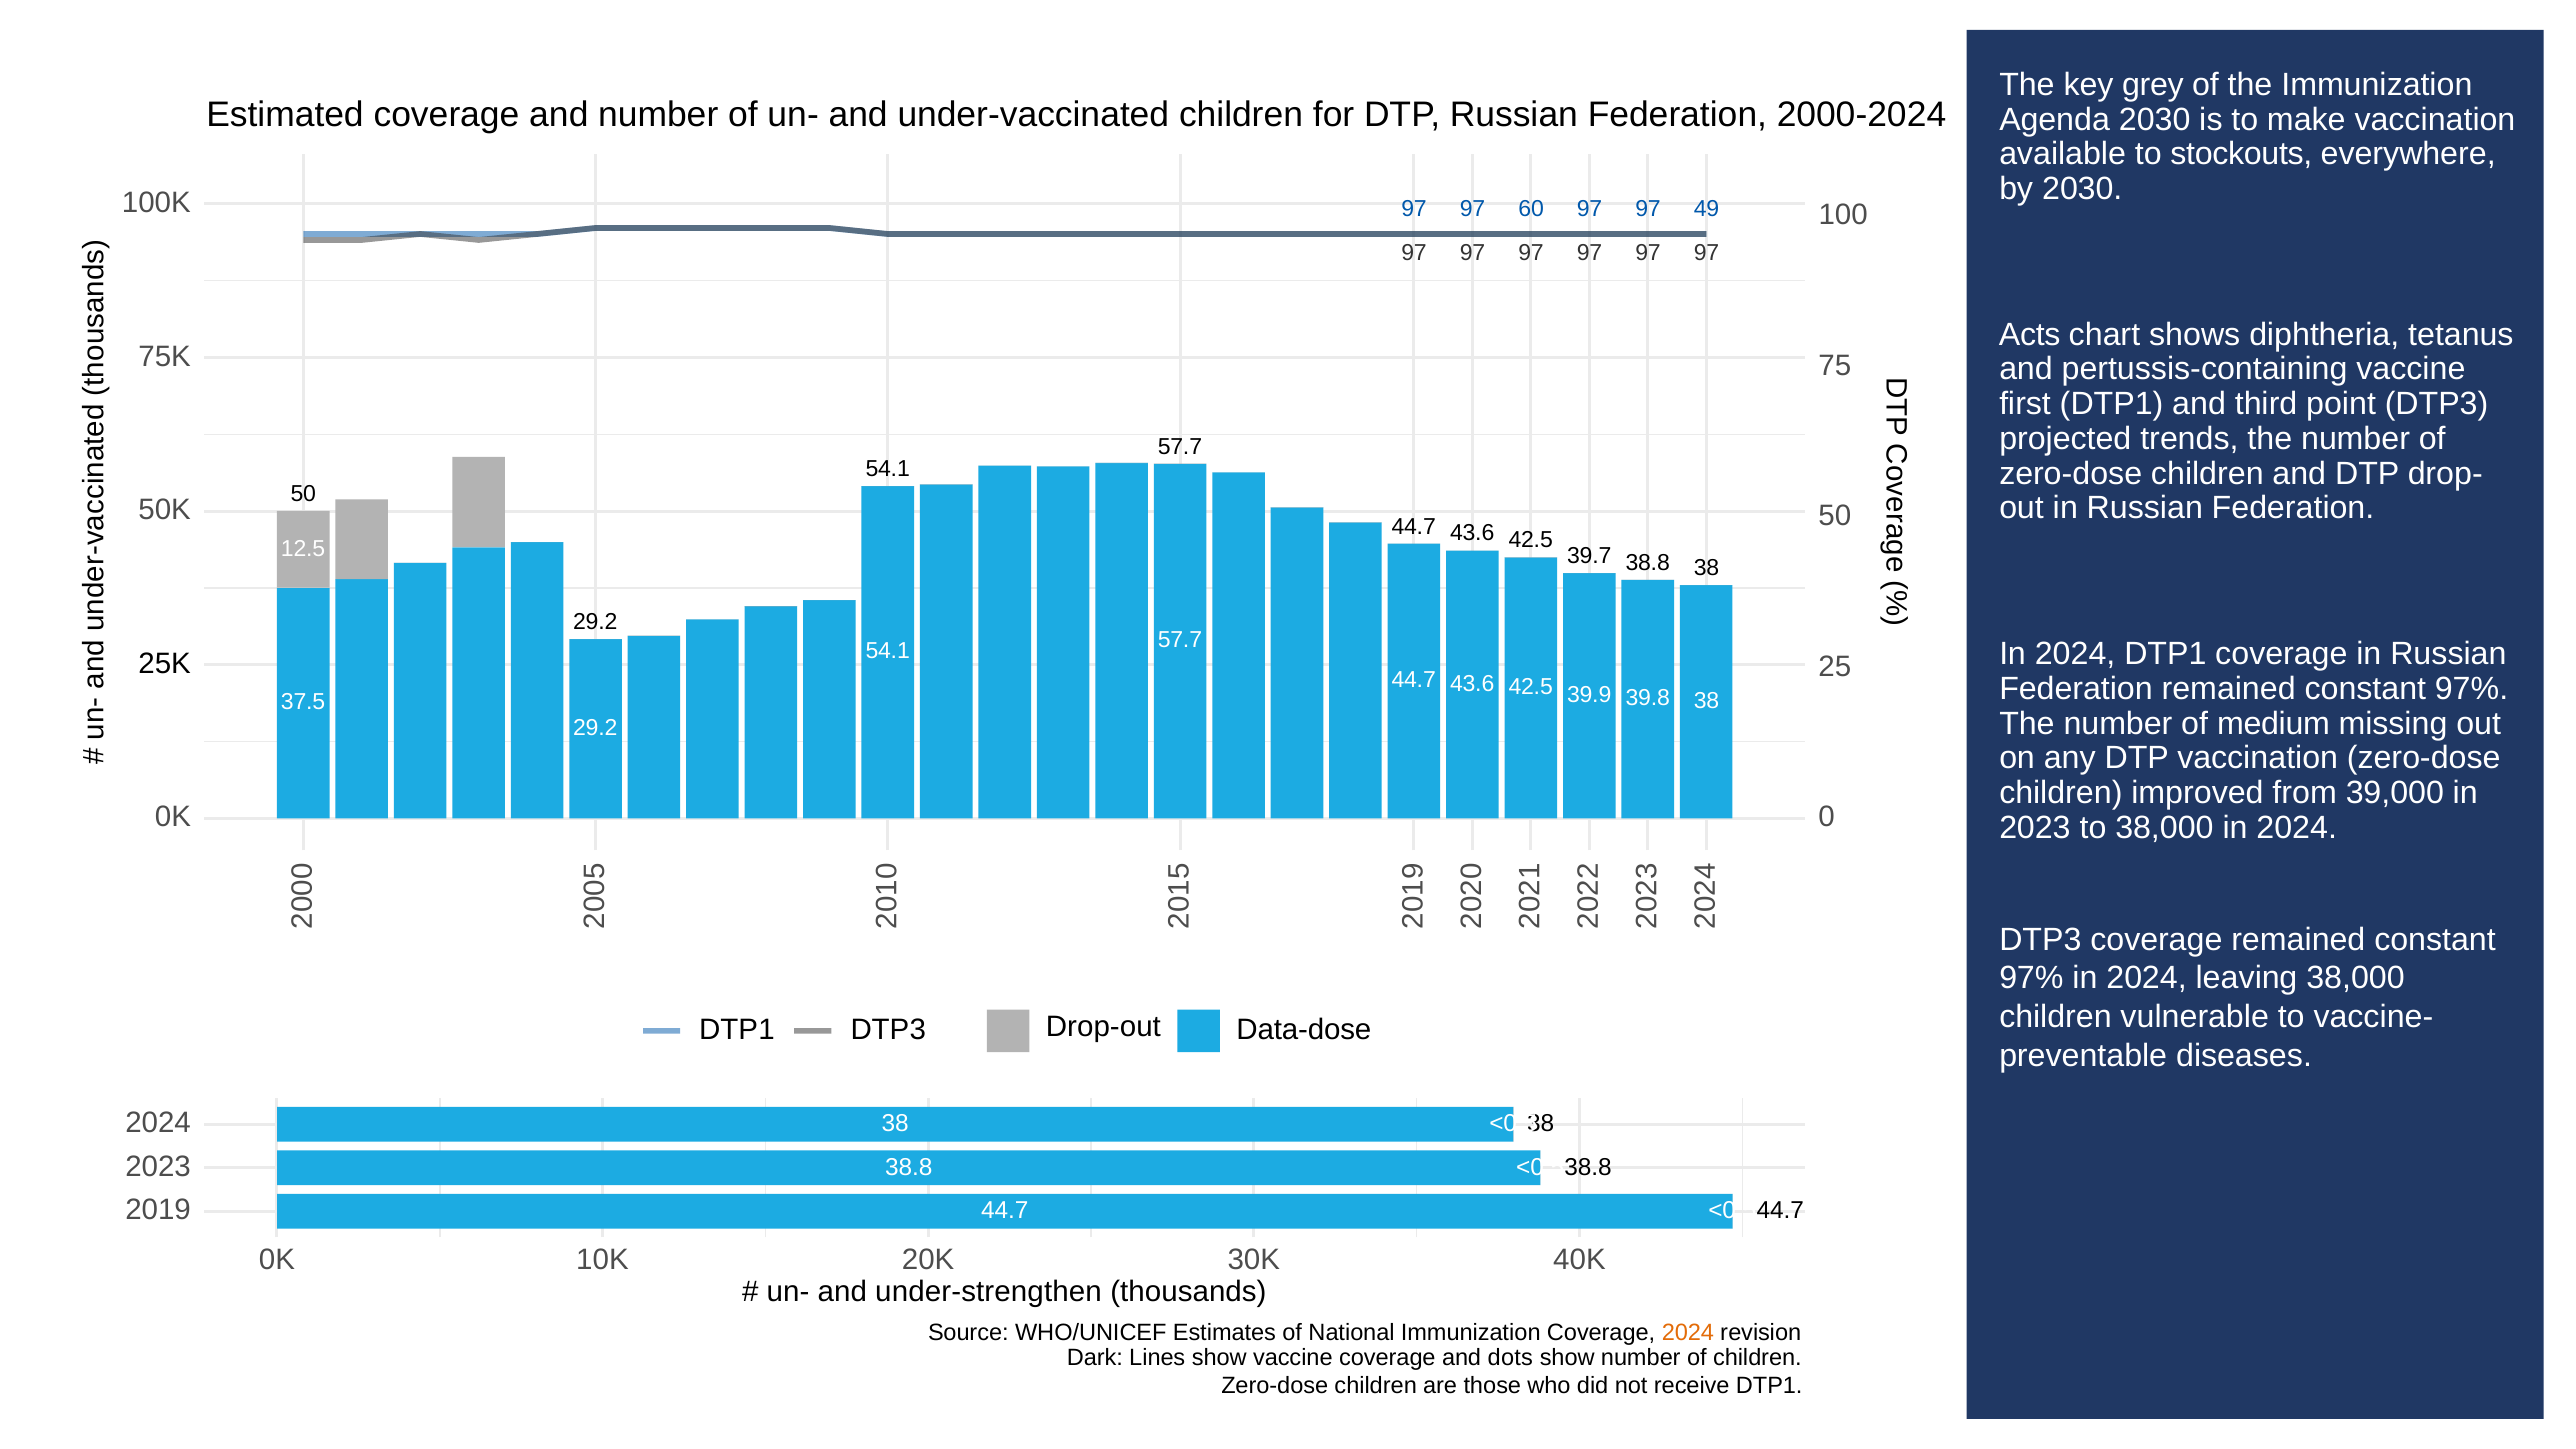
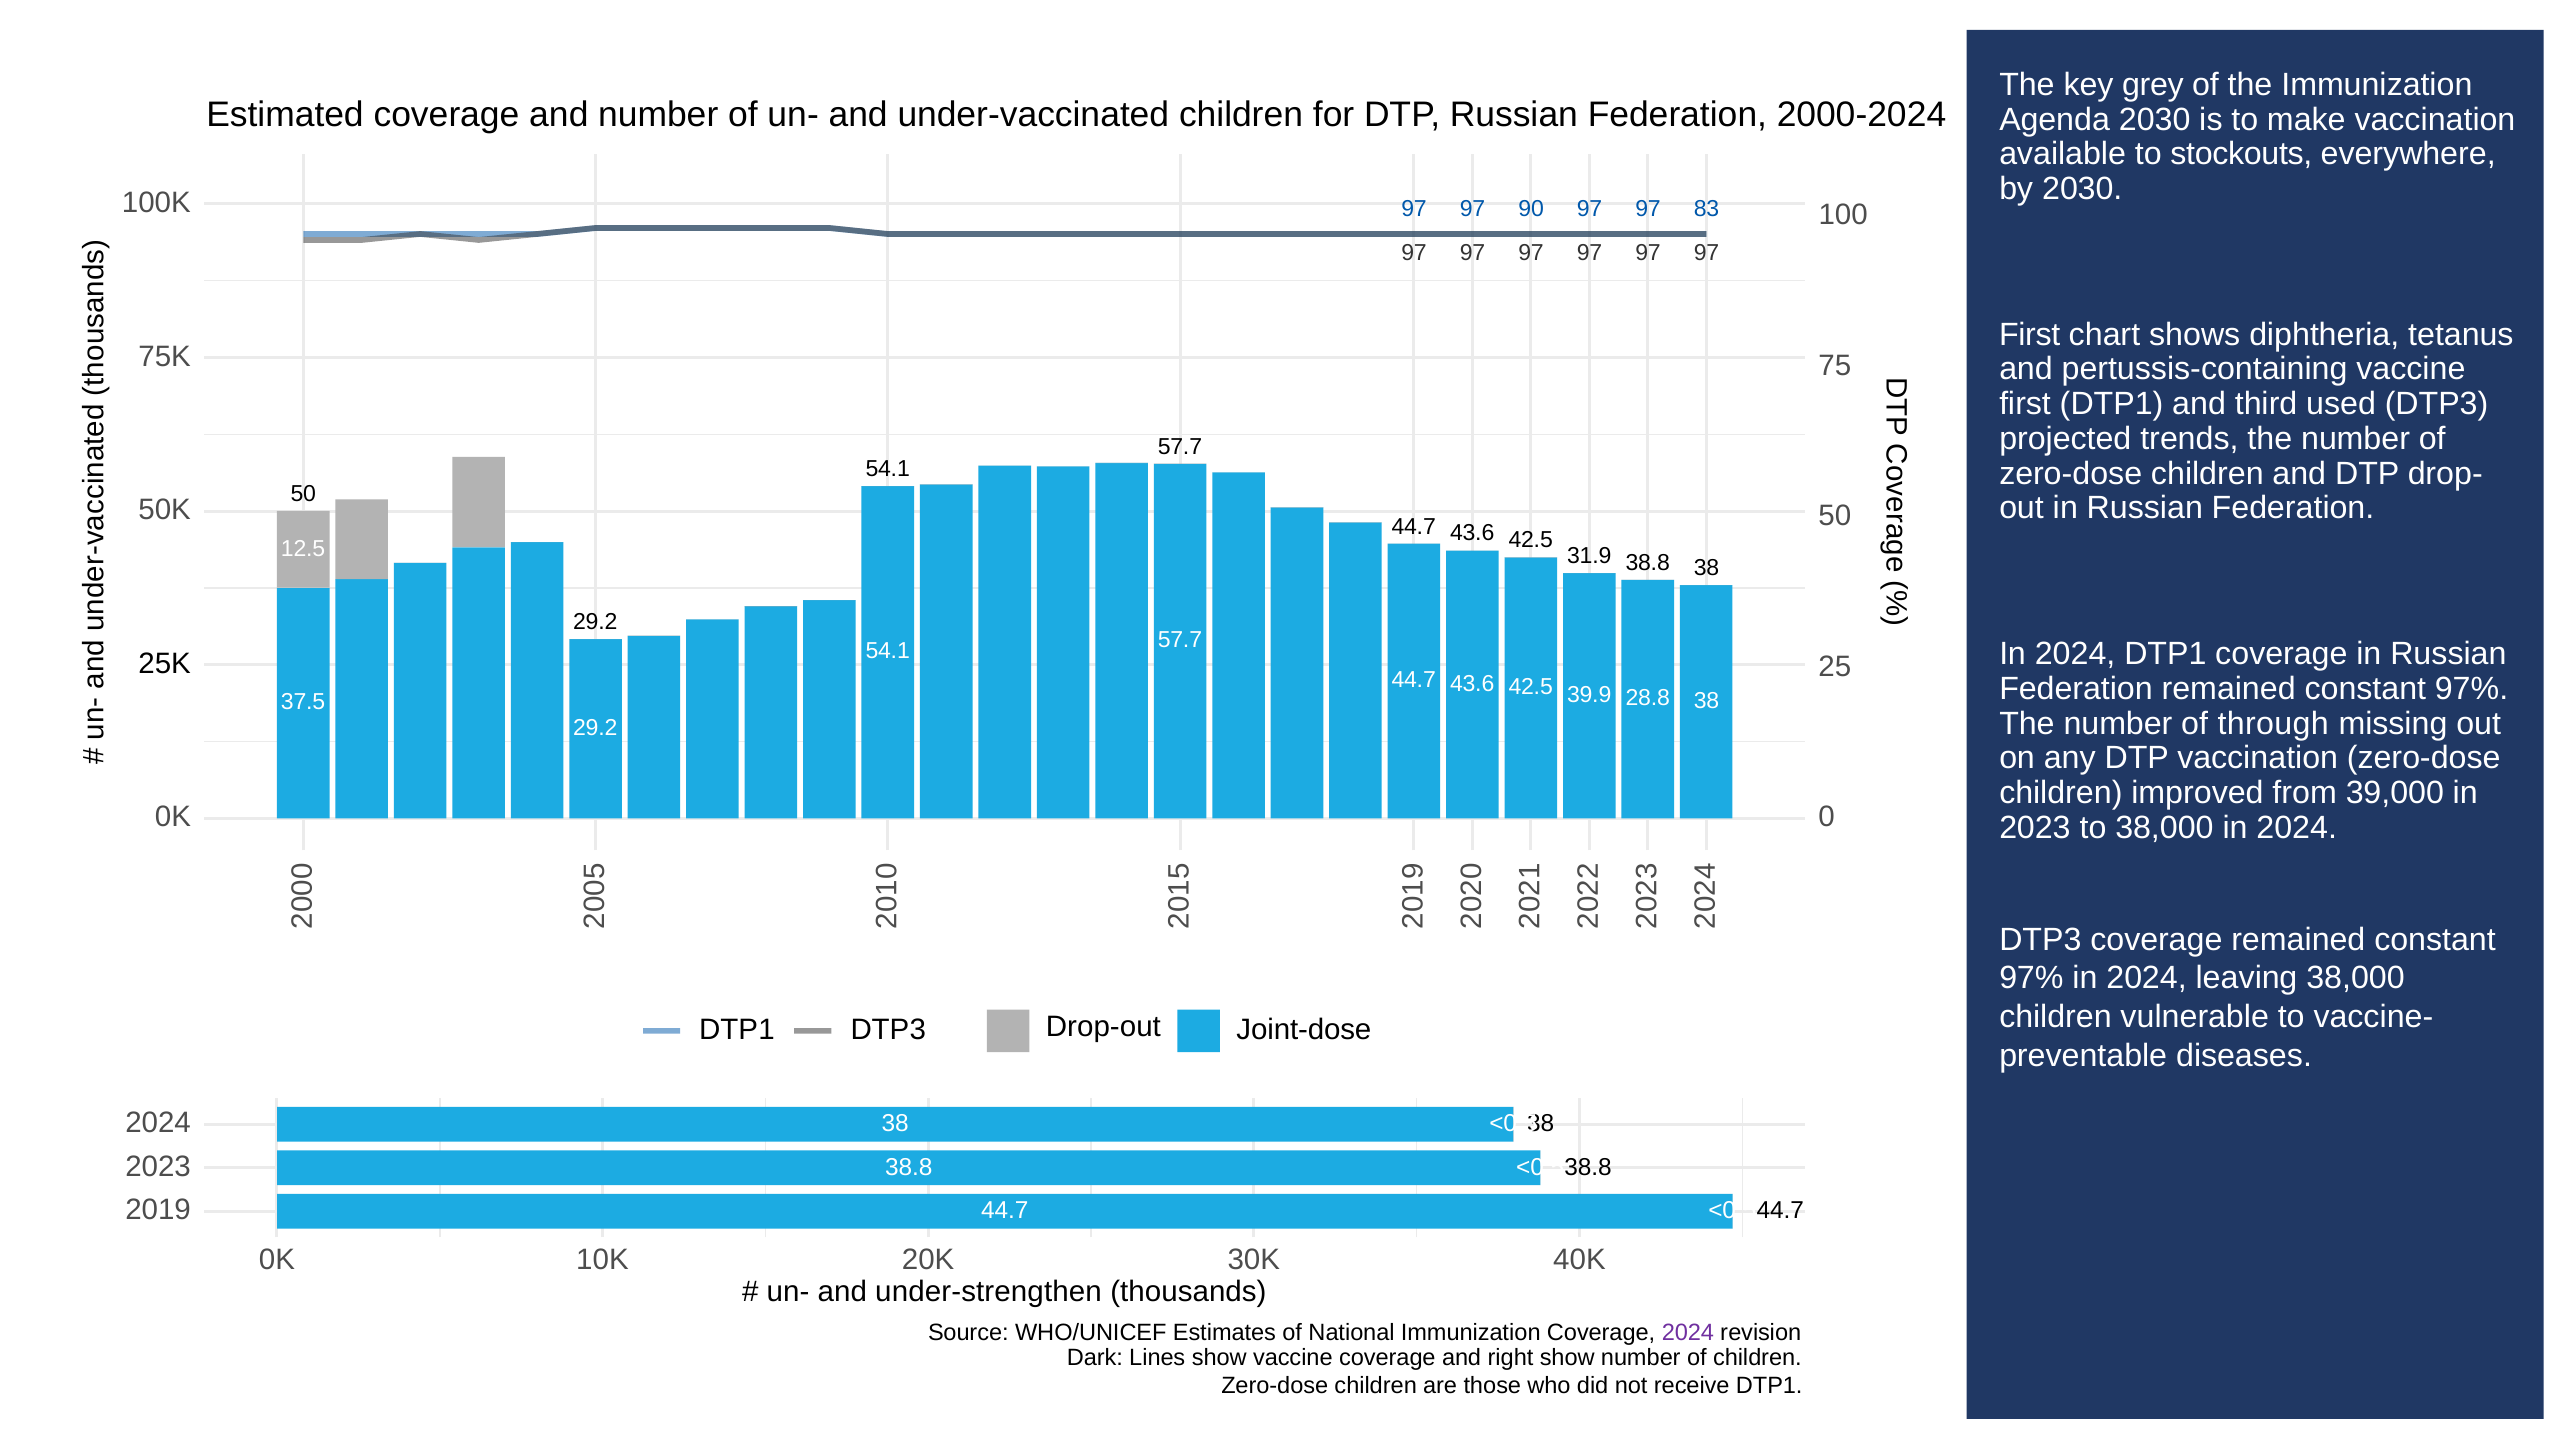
60: 60 -> 90 (1531, 208)
49: 49 -> 83 (1706, 208)
Acts: Acts -> First (2030, 335)
point: point -> used (2341, 404)
39.7: 39.7 -> 31.9 (1589, 556)
39.8: 39.8 -> 28.8 (1648, 698)
medium: medium -> through (2273, 723)
Data-dose: Data-dose -> Joint-dose (1304, 1030)
2024 colour: orange -> purple (1688, 1332)
dots: dots -> right (1510, 1358)
